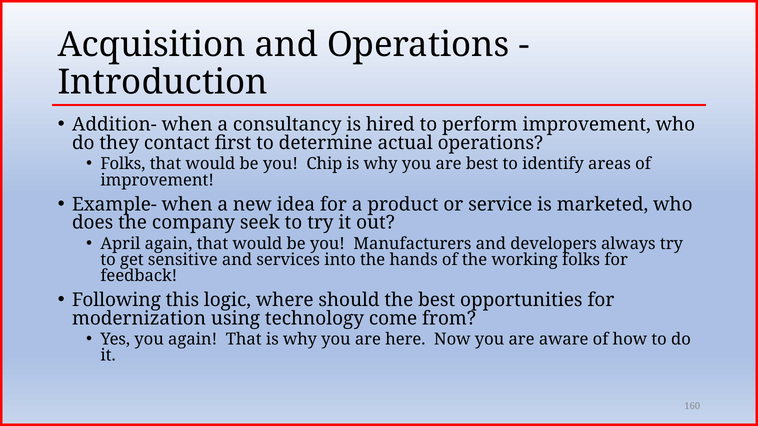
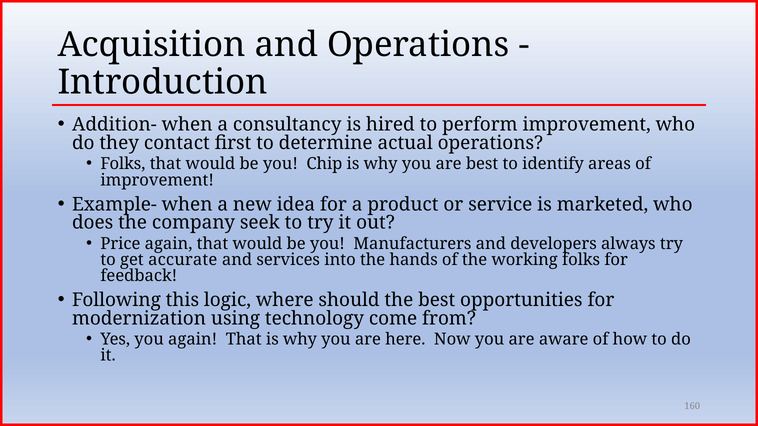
April: April -> Price (120, 244)
sensitive: sensitive -> accurate (183, 260)
